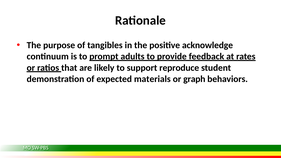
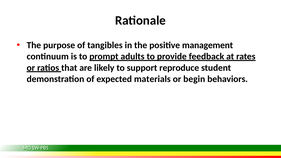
acknowledge: acknowledge -> management (208, 45)
graph: graph -> begin (194, 79)
